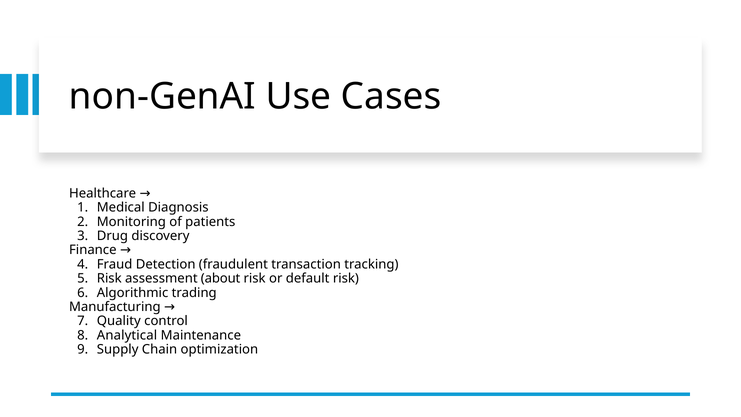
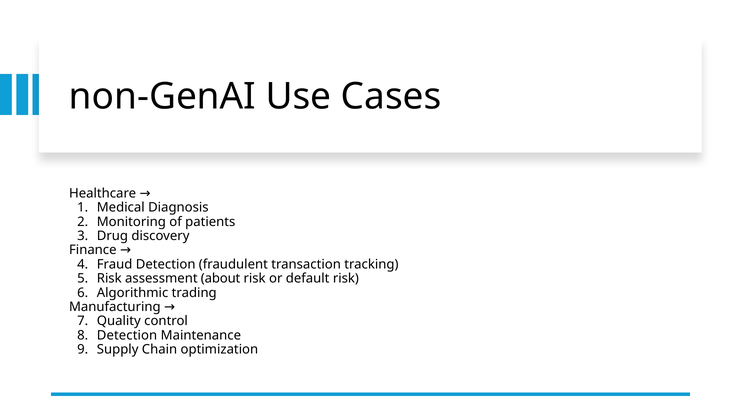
Analytical: Analytical -> Detection (127, 335)
